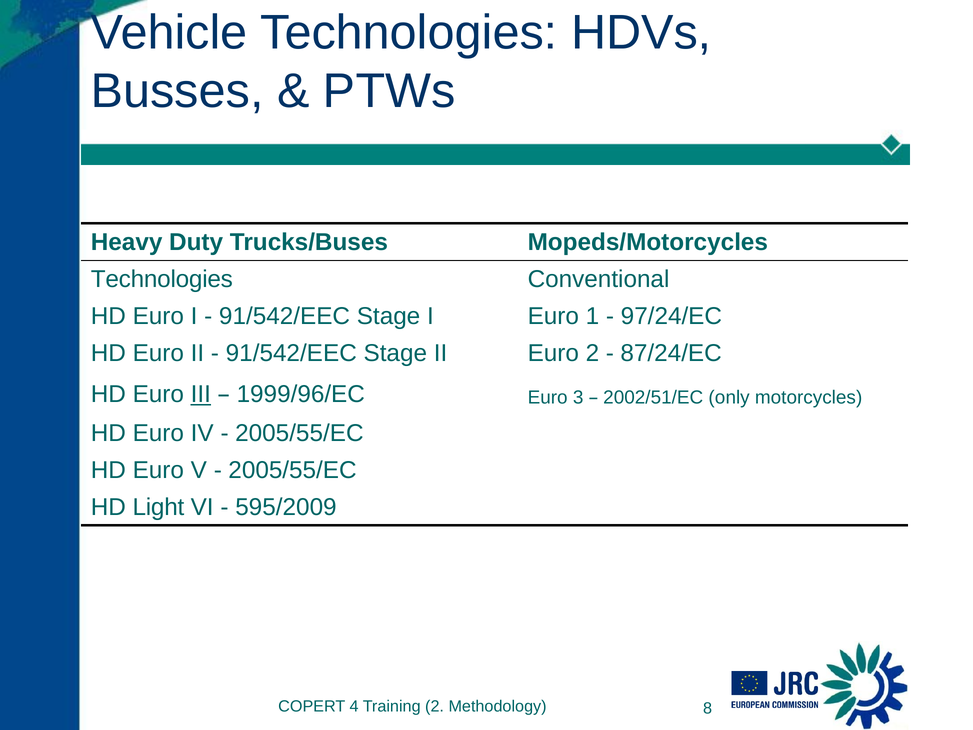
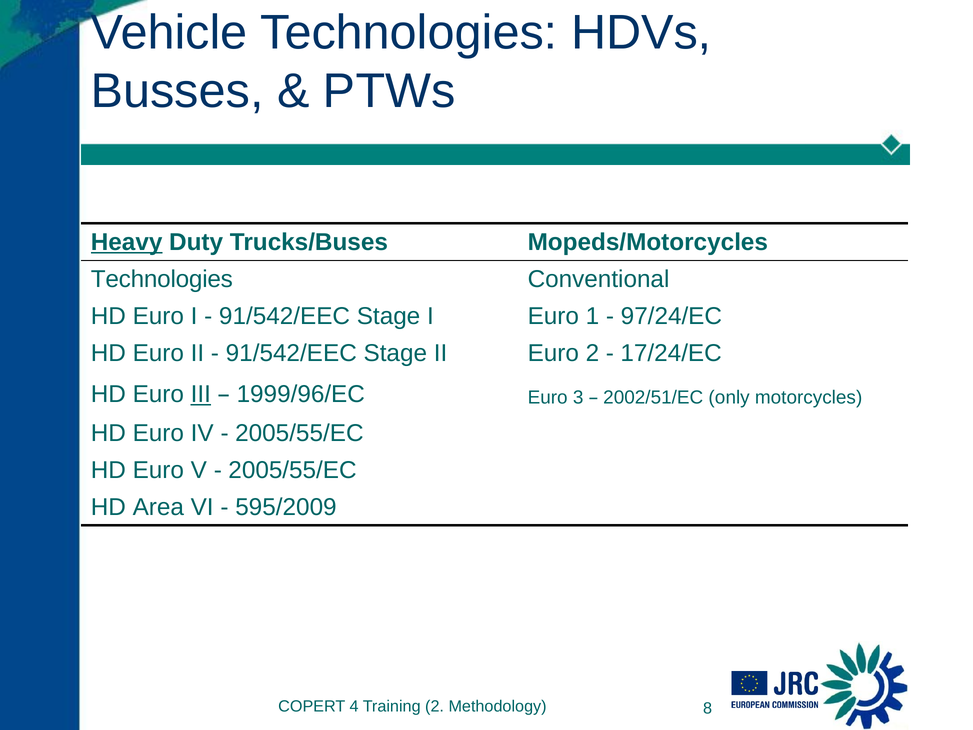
Heavy underline: none -> present (127, 242)
87/24/EC: 87/24/EC -> 17/24/EC (671, 353)
Light: Light -> Area (158, 507)
